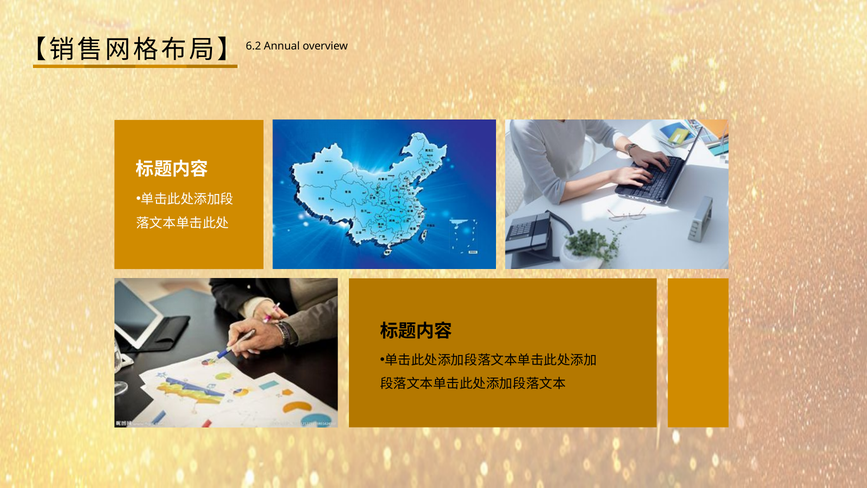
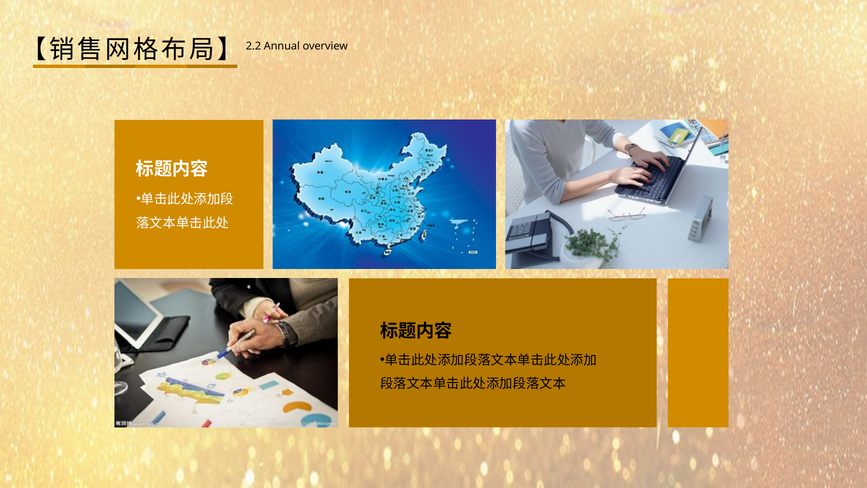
6.2: 6.2 -> 2.2 (253, 46)
